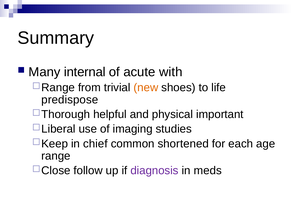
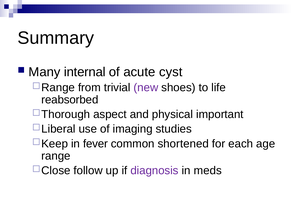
with: with -> cyst (171, 72)
new colour: orange -> purple (146, 87)
predispose: predispose -> reabsorbed (70, 100)
helpful: helpful -> aspect (110, 114)
chief: chief -> fever (95, 143)
